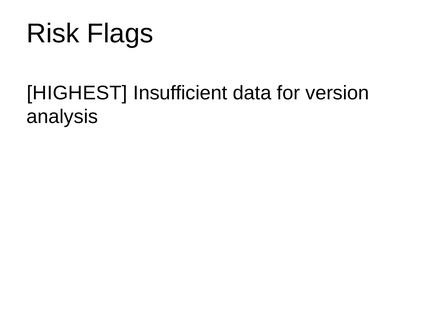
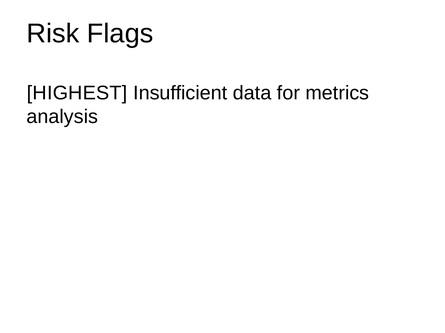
version: version -> metrics (337, 93)
